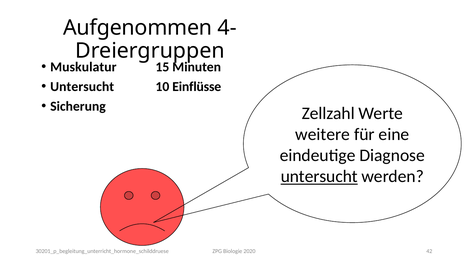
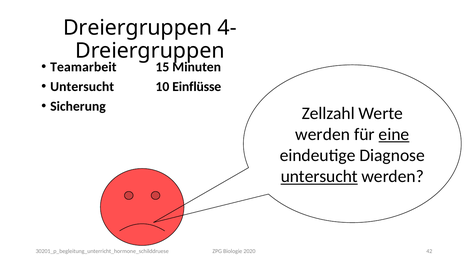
Aufgenommen: Aufgenommen -> Dreiergruppen (138, 28)
Muskulatur: Muskulatur -> Teamarbeit (83, 67)
weitere: weitere -> werden (323, 135)
eine underline: none -> present (394, 135)
